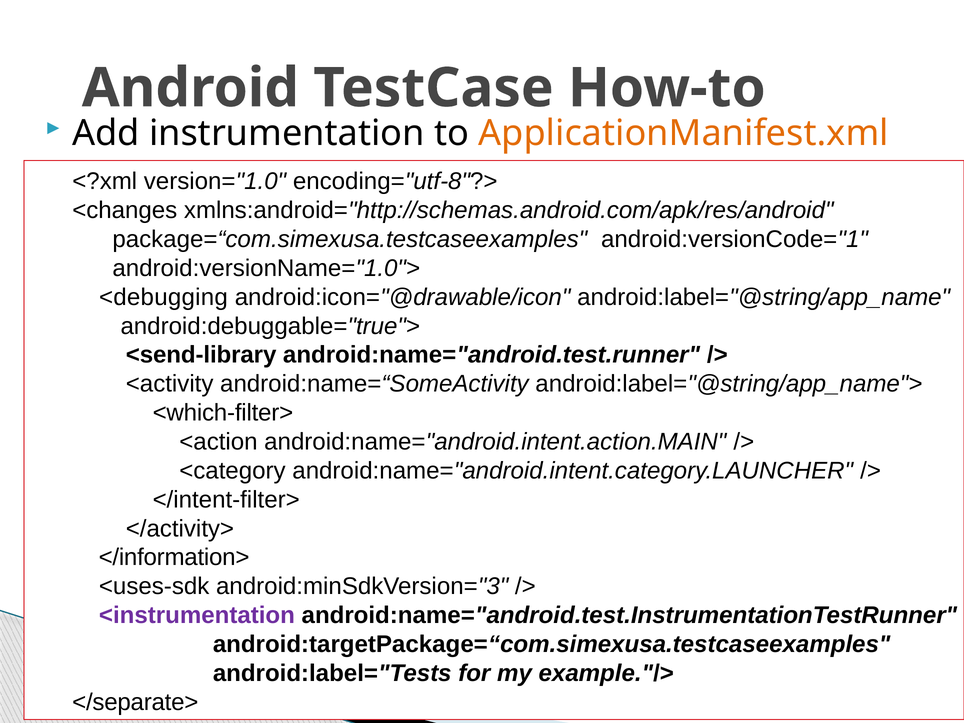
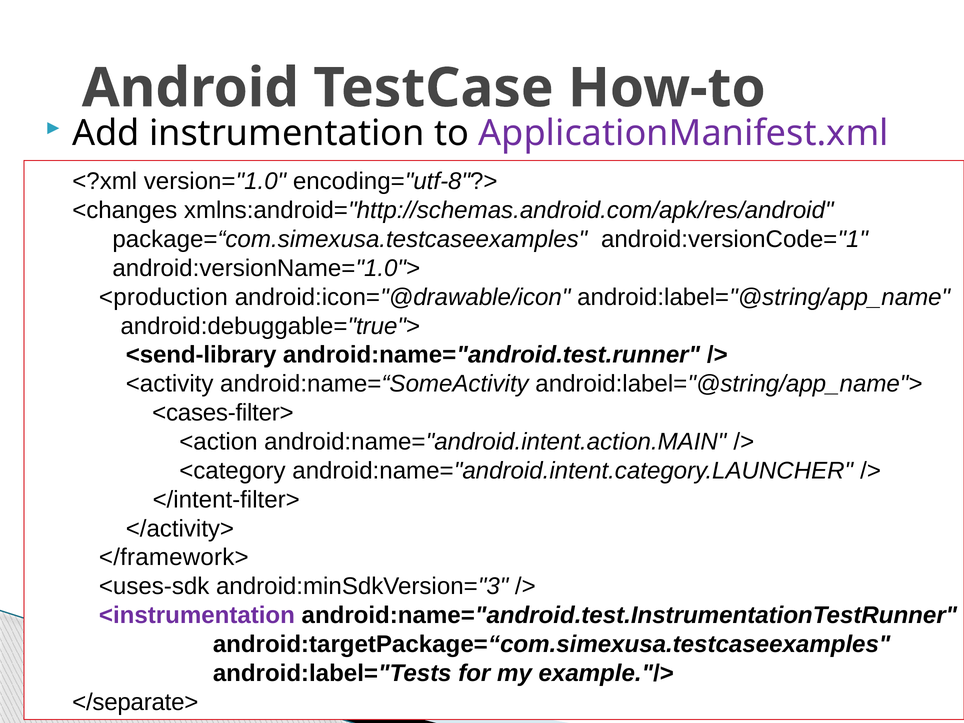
ApplicationManifest.xml colour: orange -> purple (683, 133)
<debugging: <debugging -> <production (163, 297)
<which-filter>: <which-filter> -> <cases-filter> (223, 413)
</information>: </information> -> </framework> (174, 557)
